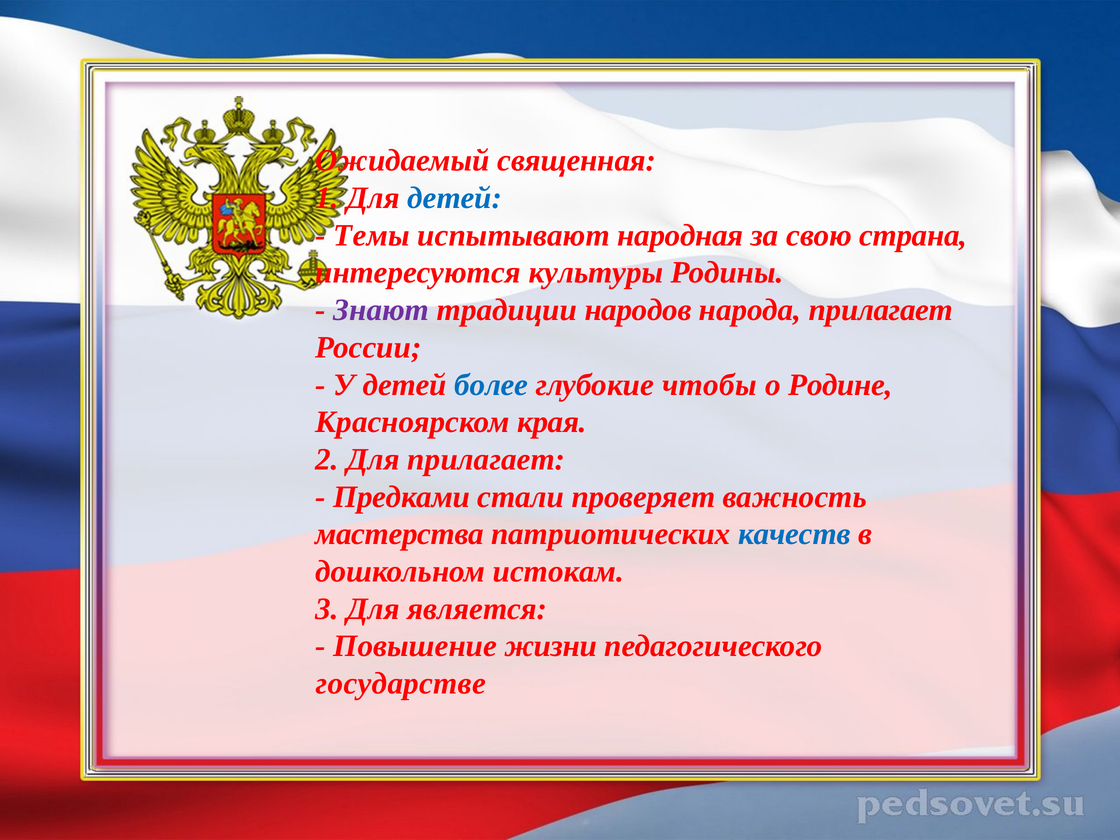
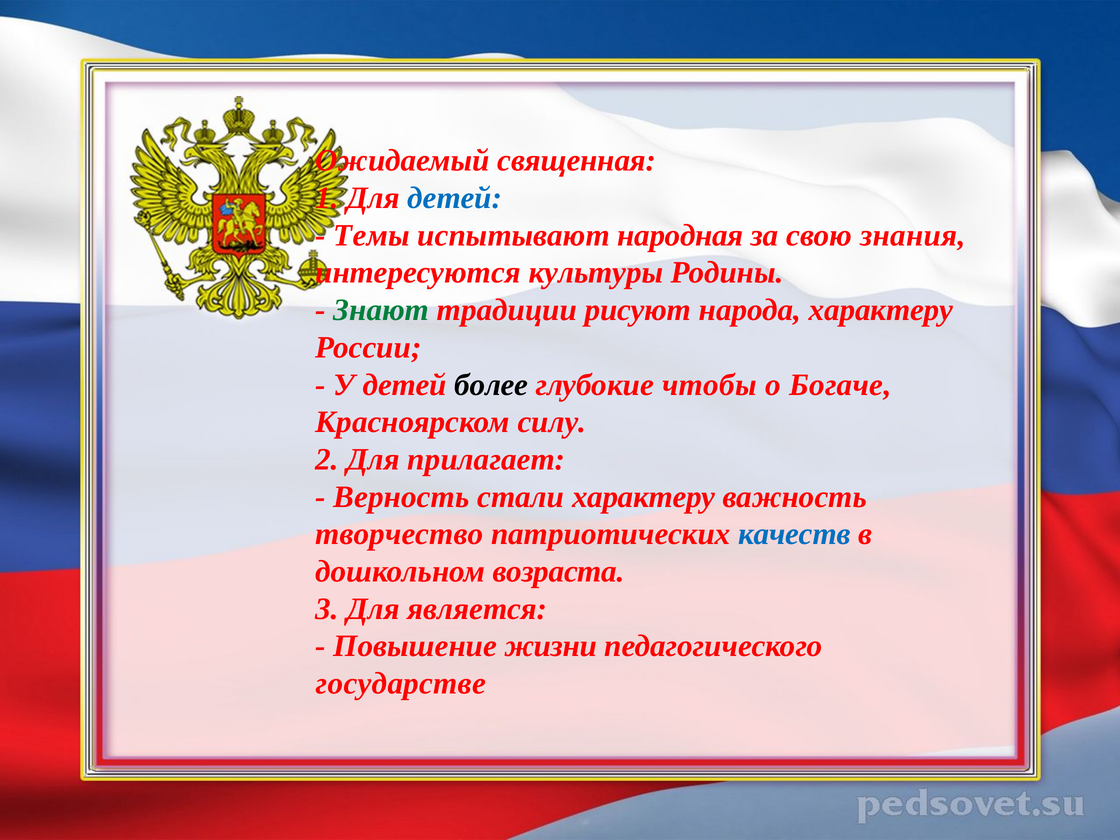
страна: страна -> знания (913, 235)
Знают colour: purple -> green (381, 310)
народов: народов -> рисуют (638, 310)
народа прилагает: прилагает -> характеру (881, 310)
более colour: blue -> black (491, 385)
Родине: Родине -> Богаче (840, 385)
края: края -> силу (552, 422)
Предками: Предками -> Верность (401, 497)
стали проверяет: проверяет -> характеру (644, 497)
мастерства: мастерства -> творчество (399, 534)
истокам: истокам -> возраста (559, 572)
